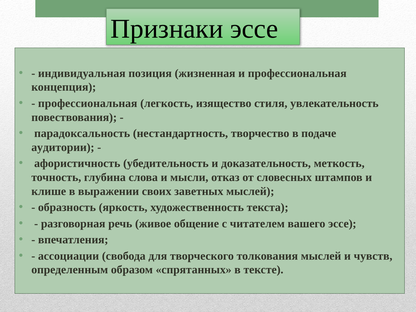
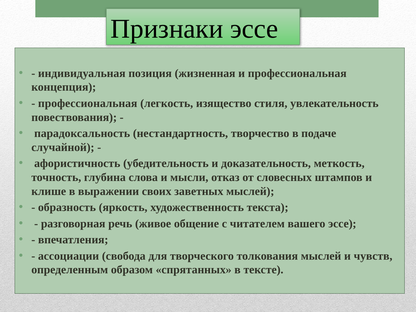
аудитории: аудитории -> случайной (63, 147)
